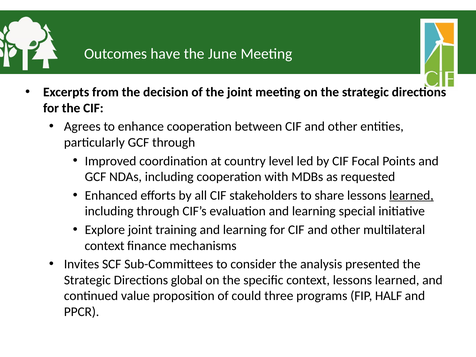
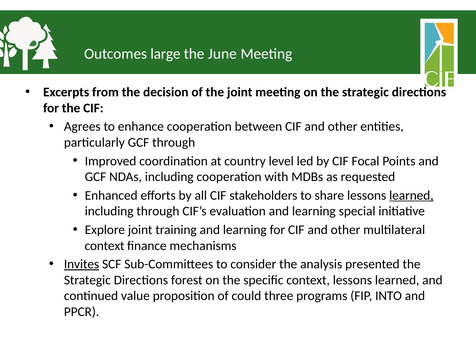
have: have -> large (165, 54)
Invites underline: none -> present (82, 264)
global: global -> forest (187, 280)
HALF: HALF -> INTO (389, 296)
